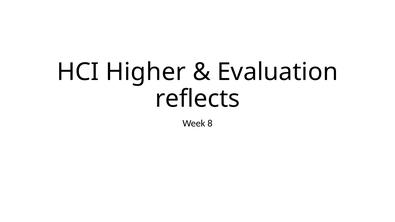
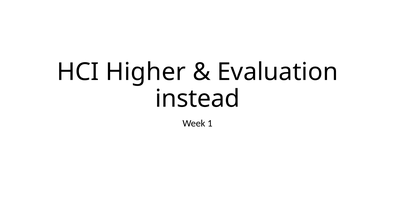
reflects: reflects -> instead (198, 99)
8: 8 -> 1 (210, 123)
